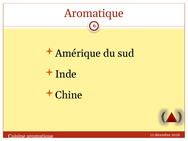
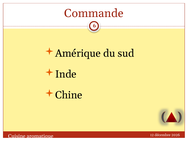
Aromatique: Aromatique -> Commande (94, 13)
